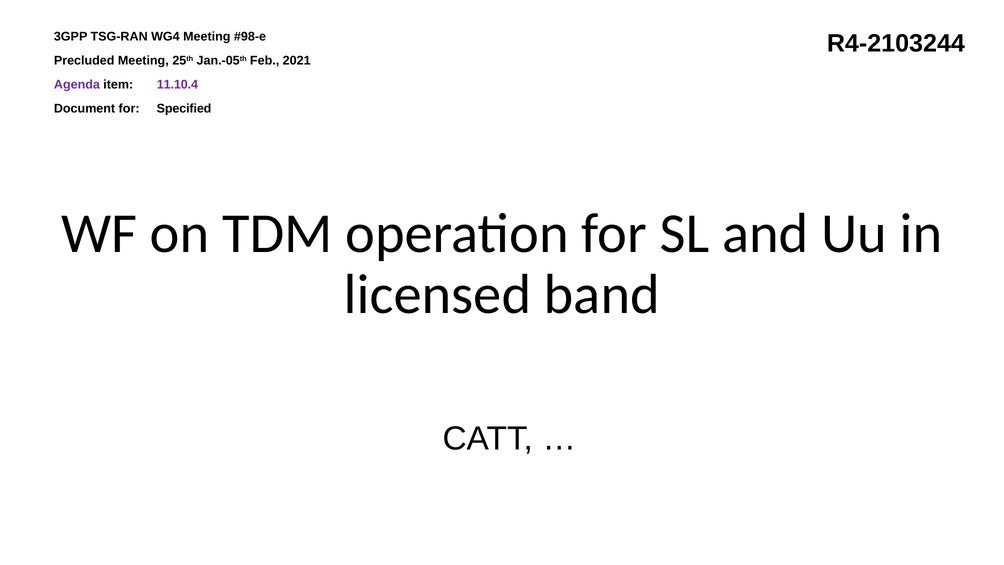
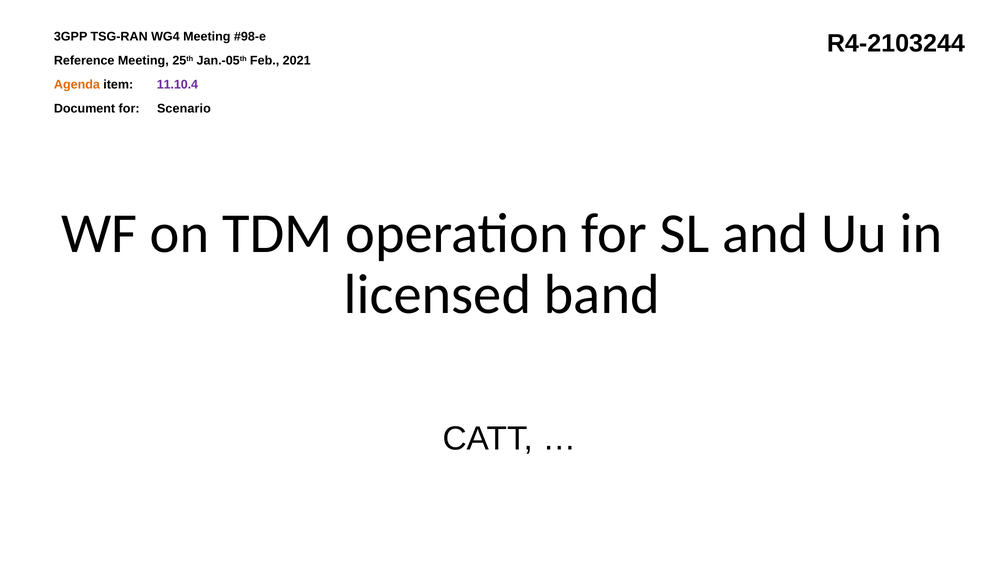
Precluded: Precluded -> Reference (84, 61)
Agenda colour: purple -> orange (77, 85)
Specified: Specified -> Scenario (184, 109)
